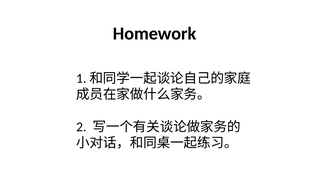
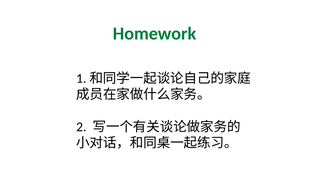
Homework colour: black -> green (155, 34)
